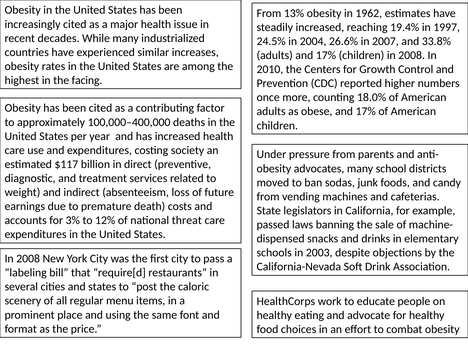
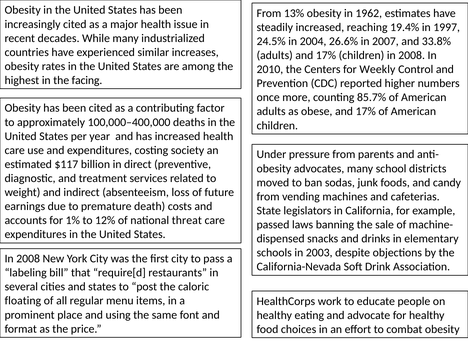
Growth: Growth -> Weekly (377, 69)
18.0%: 18.0% -> 85.7% (372, 97)
3%: 3% -> 1% (73, 220)
scenery: scenery -> floating (23, 301)
